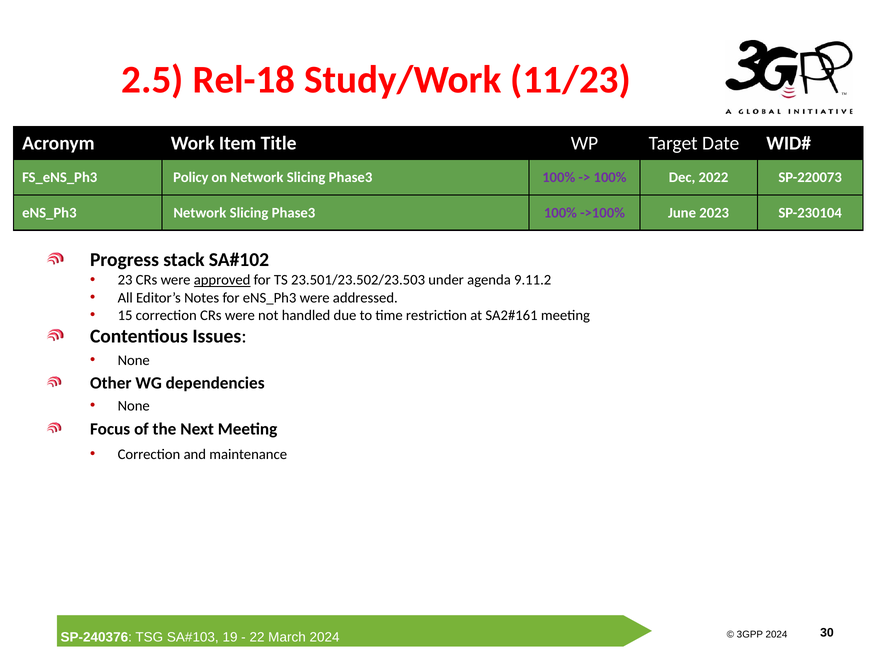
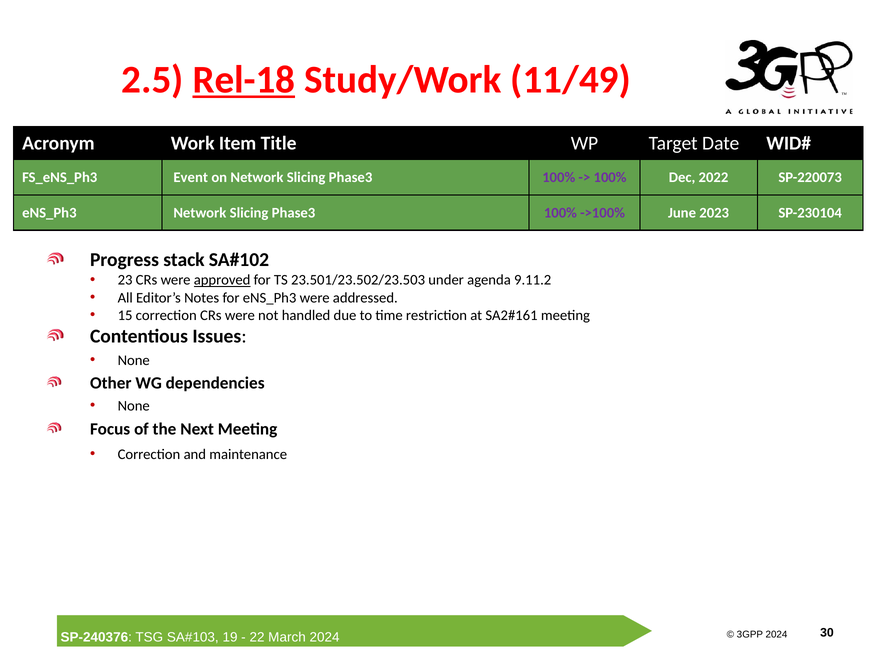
Rel-18 underline: none -> present (244, 80)
11/23: 11/23 -> 11/49 (571, 80)
Policy: Policy -> Event (191, 177)
